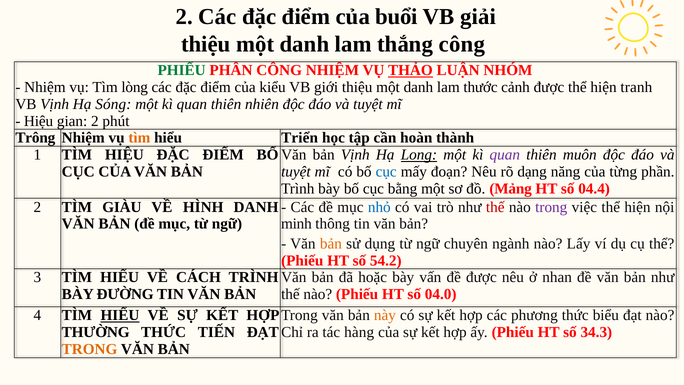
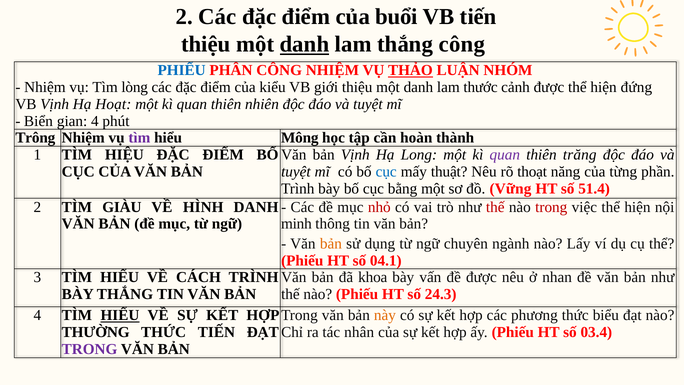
VB giải: giải -> tiến (478, 17)
danh underline: none -> present (304, 44)
PHIẾU colour: green -> blue (182, 70)
tranh: tranh -> đứng (636, 87)
Sóng: Sóng -> Hoạt (113, 104)
Hiệu: Hiệu -> Biển (38, 121)
gian 2: 2 -> 4 (95, 121)
tìm colour: orange -> purple (139, 138)
Triển: Triển -> Mông (300, 138)
Long underline: present -> none (419, 155)
muôn: muôn -> trăng (580, 155)
đoạn: đoạn -> thuật (449, 172)
dạng: dạng -> thoạt (532, 172)
Mảng: Mảng -> Vững (510, 189)
04.4: 04.4 -> 51.4 (594, 189)
nhỏ colour: blue -> red (379, 207)
trong colour: purple -> red (551, 207)
54.2: 54.2 -> 04.1 (386, 260)
hoặc: hoặc -> khoa (373, 277)
BÀY ĐƯỜNG: ĐƯỜNG -> THẮNG (125, 294)
04.0: 04.0 -> 24.3 (441, 294)
hàng: hàng -> nhân (359, 332)
34.3: 34.3 -> 03.4 (596, 332)
TRONG colour: orange -> purple (90, 349)
